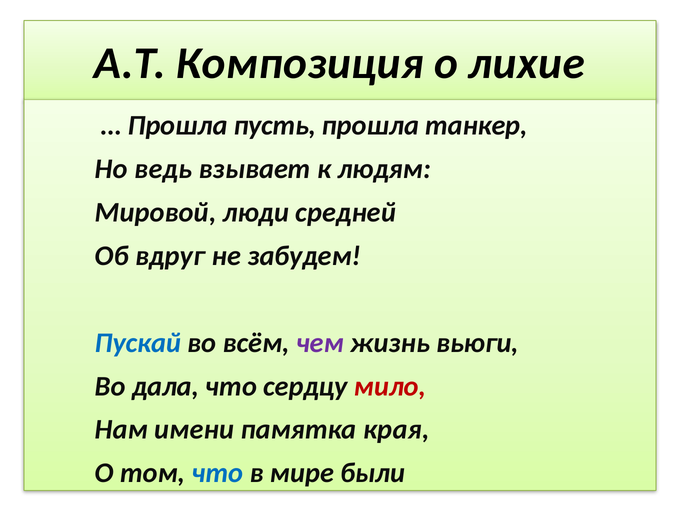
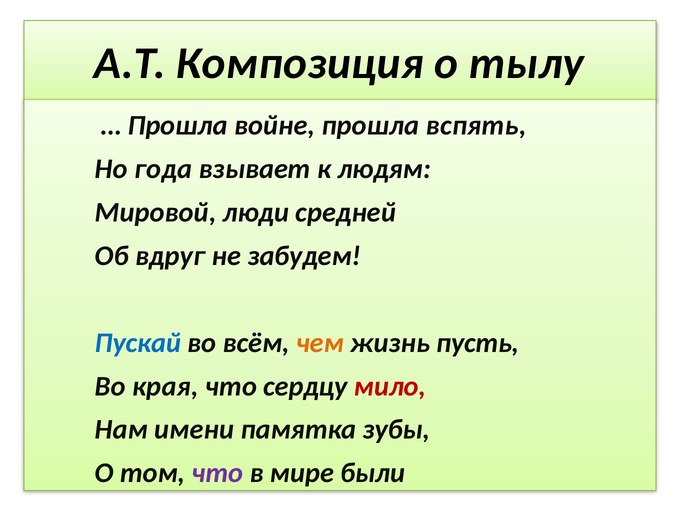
лихие: лихие -> тылу (527, 63)
пусть: пусть -> войне (275, 125)
танкер: танкер -> вспять (476, 125)
ведь: ведь -> года (163, 169)
чем colour: purple -> orange (320, 343)
вьюги: вьюги -> пусть (478, 343)
дала: дала -> края (165, 386)
края: края -> зубы (396, 430)
что colour: blue -> purple (217, 473)
